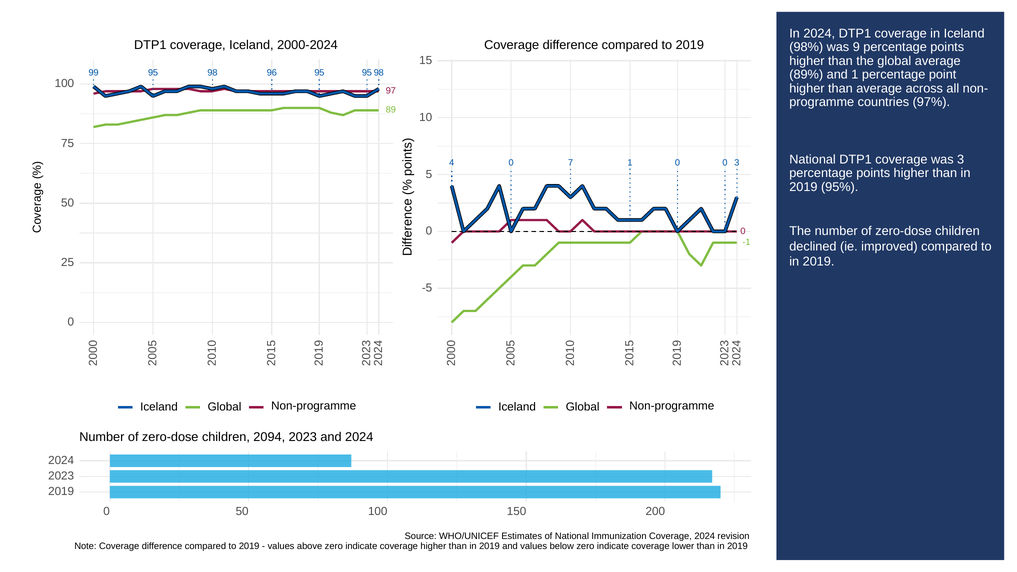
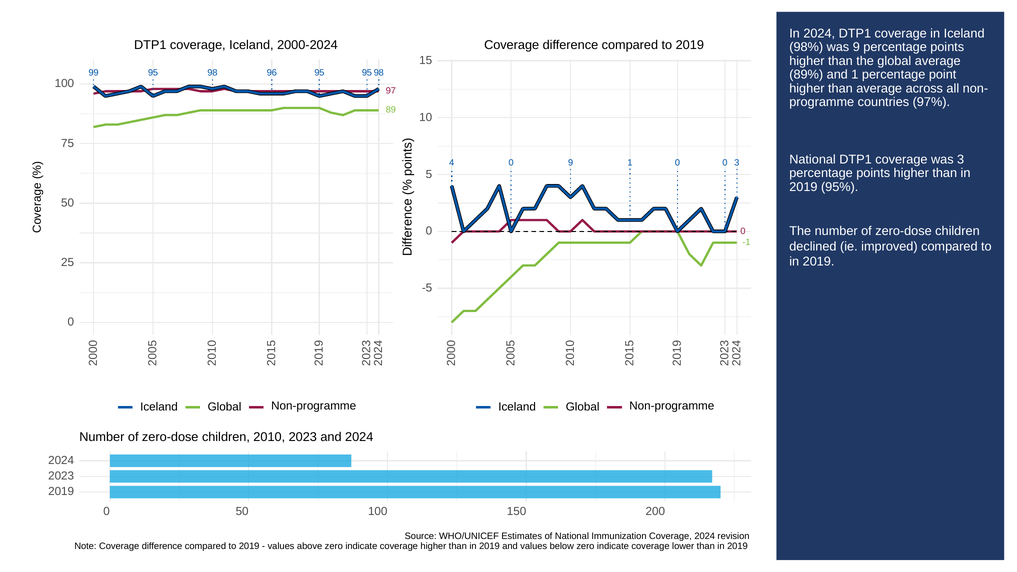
0 7: 7 -> 9 (571, 163)
2094: 2094 -> 2010 (269, 437)
